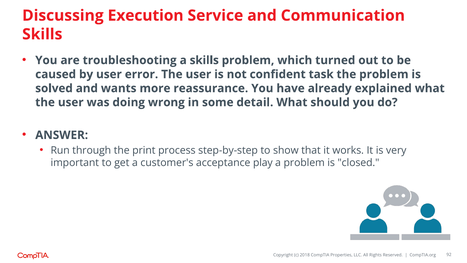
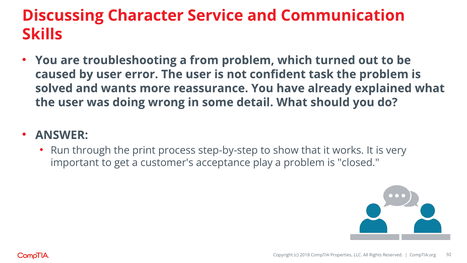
Execution: Execution -> Character (146, 16)
a skills: skills -> from (204, 60)
